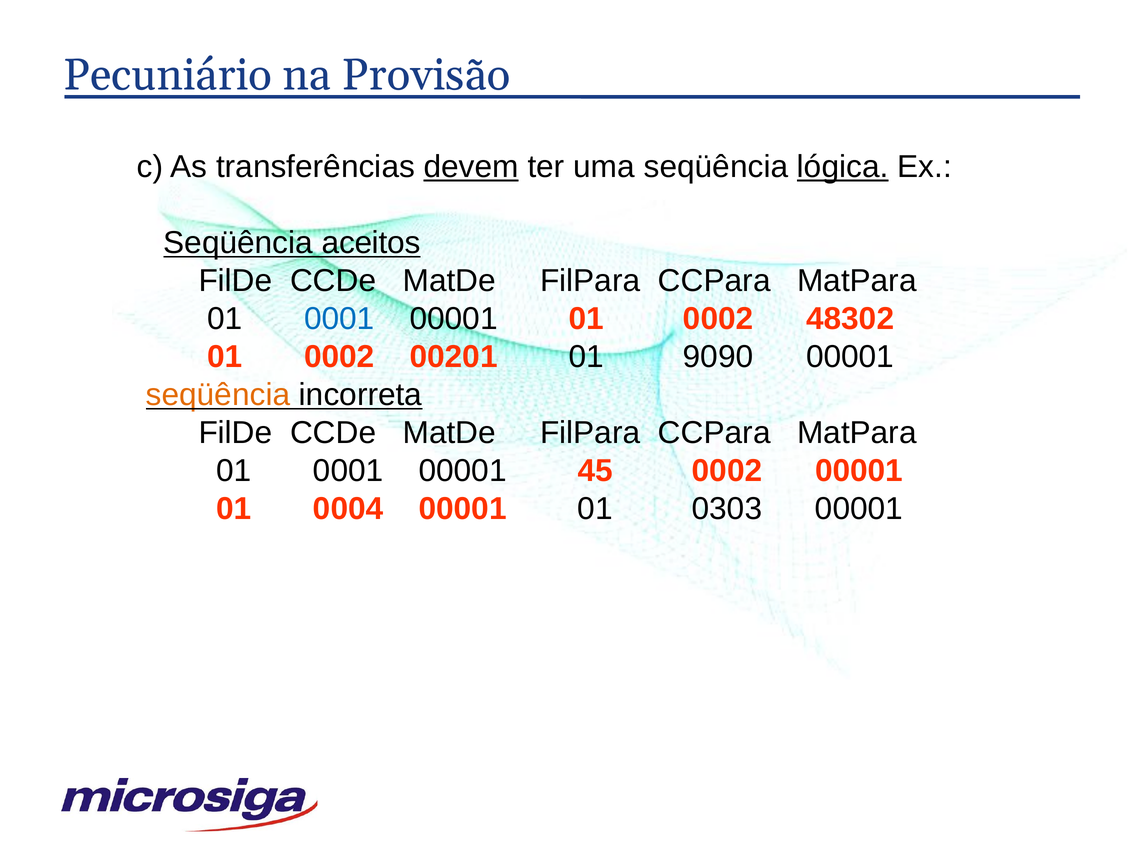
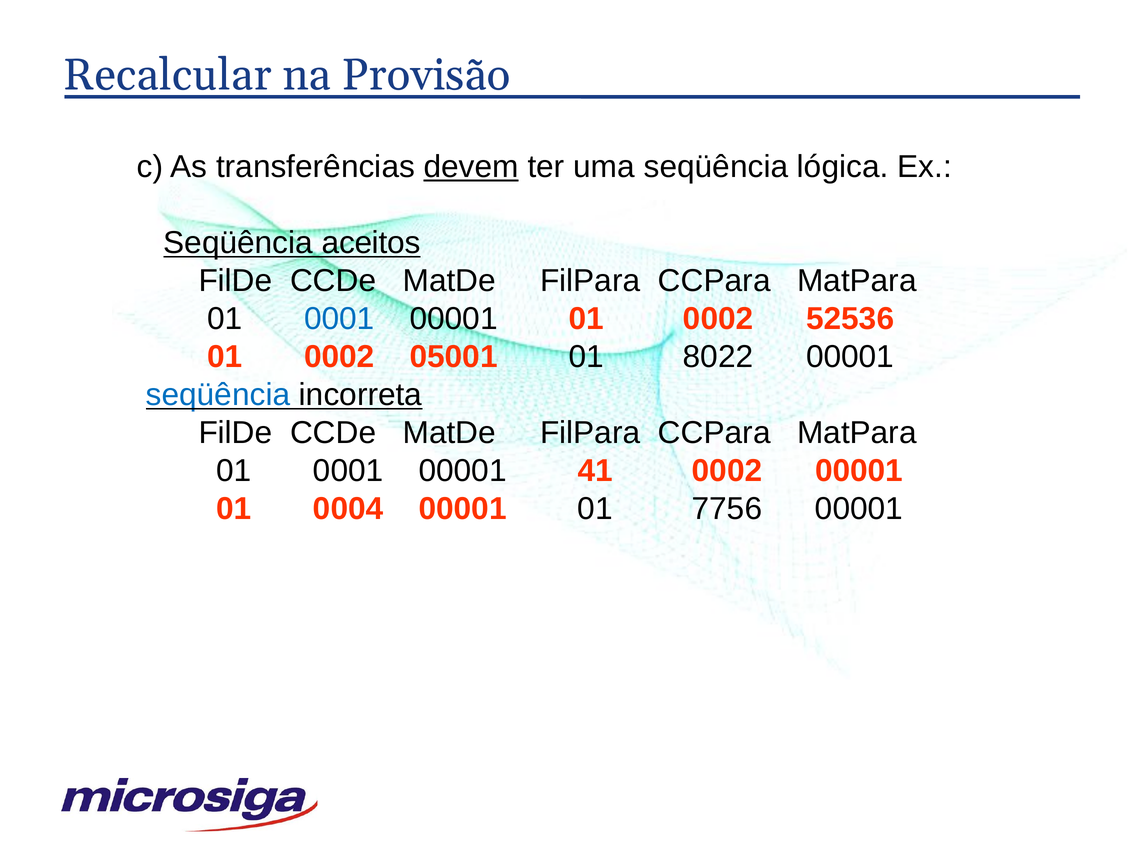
Pecuniário: Pecuniário -> Recalcular (168, 75)
lógica underline: present -> none (843, 167)
48302: 48302 -> 52536 (850, 319)
00201: 00201 -> 05001 (454, 357)
9090: 9090 -> 8022 (718, 357)
seqüência colour: orange -> blue (218, 395)
45: 45 -> 41 (595, 471)
0303: 0303 -> 7756 (727, 509)
